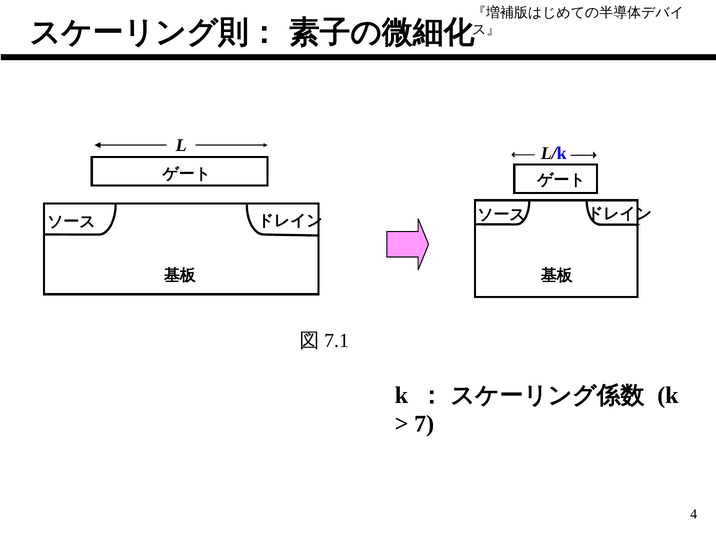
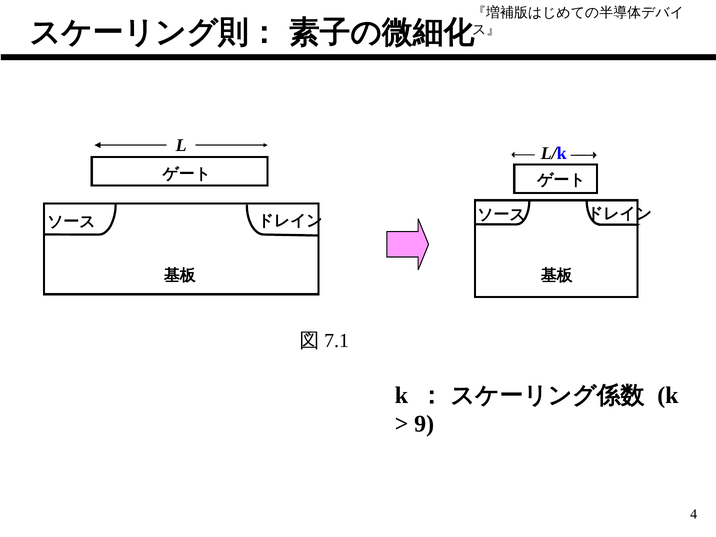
7: 7 -> 9 (424, 424)
